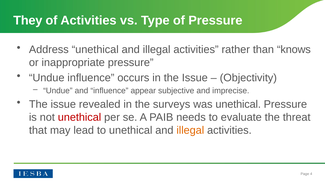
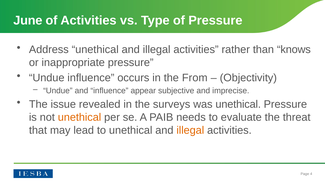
They: They -> June (28, 20)
in the Issue: Issue -> From (195, 78)
unethical colour: red -> orange (80, 117)
